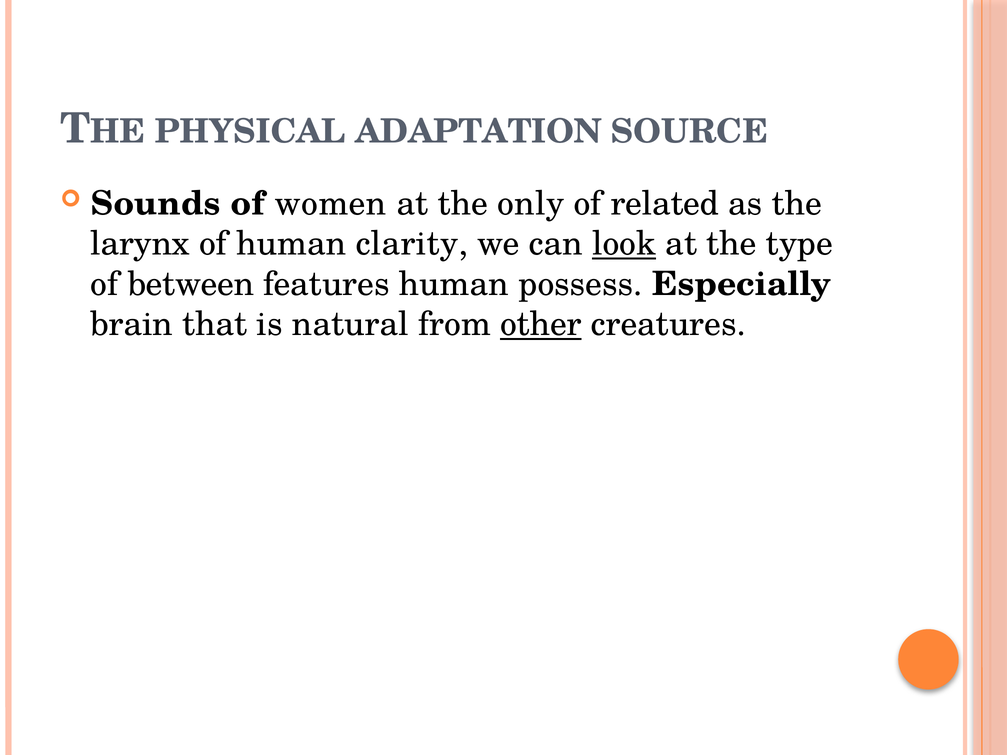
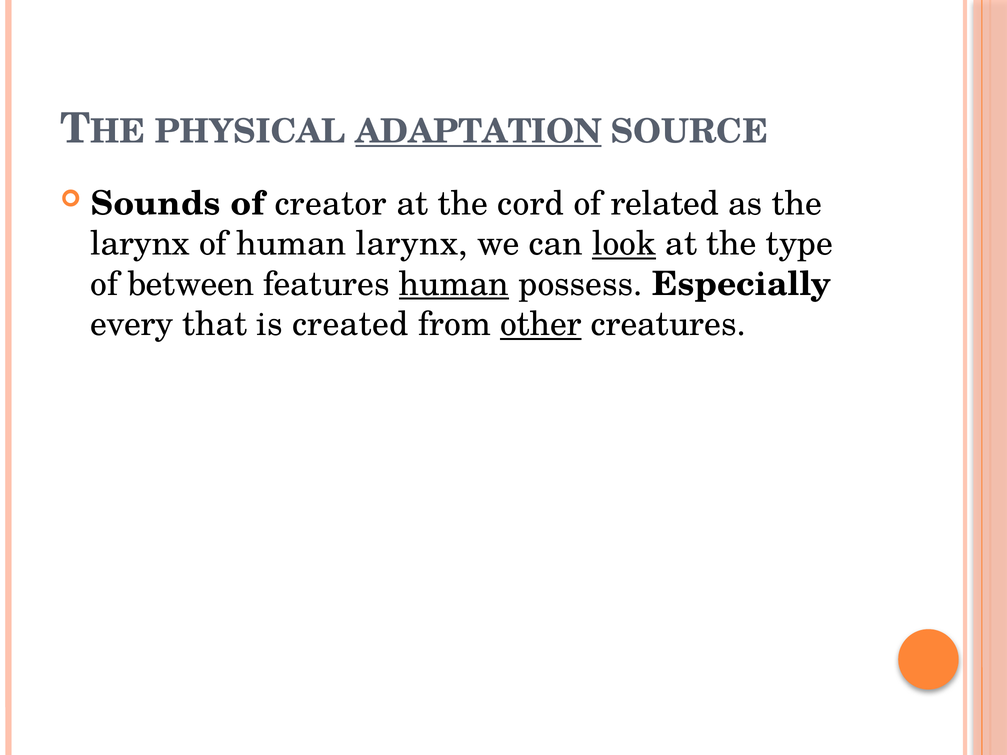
ADAPTATION underline: none -> present (478, 132)
women: women -> creator (331, 204)
only: only -> cord (531, 204)
human clarity: clarity -> larynx (412, 244)
human underline: none -> present (454, 284)
brain: brain -> every (132, 325)
natural: natural -> created (350, 325)
